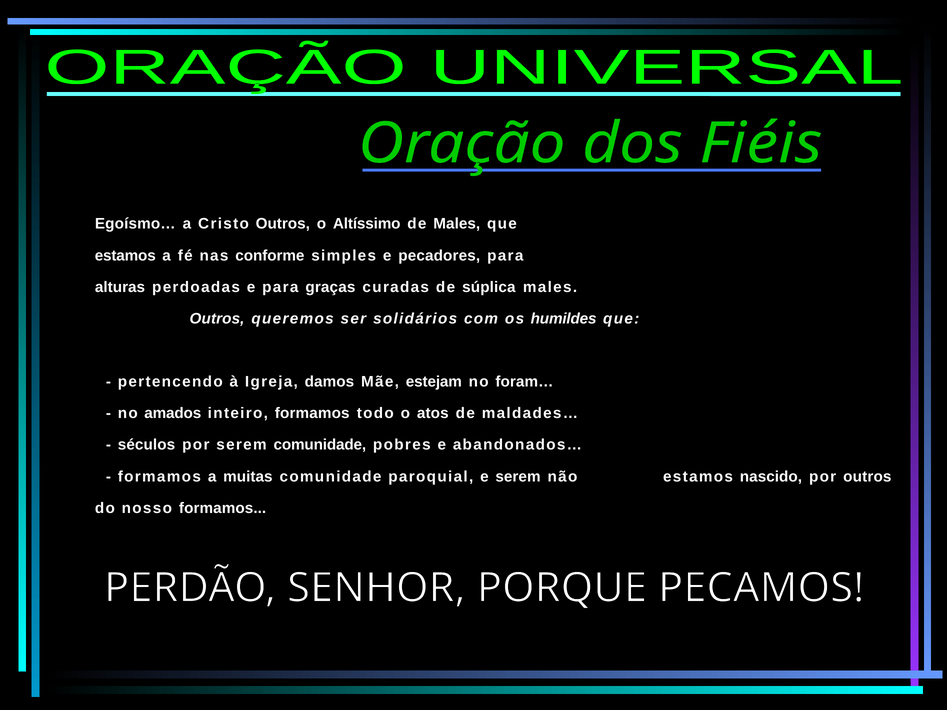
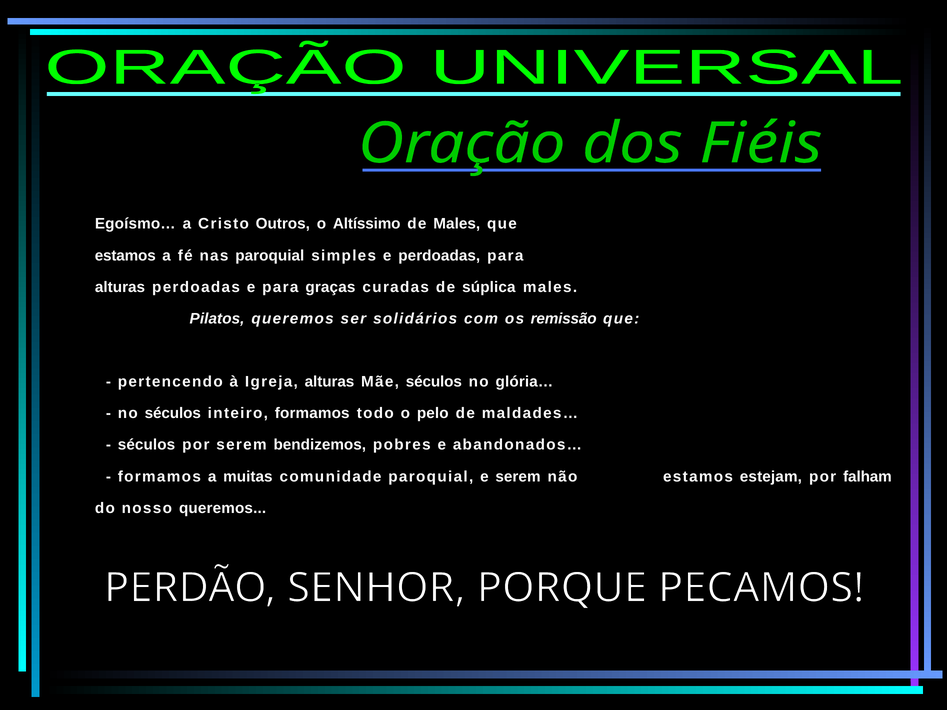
nas conforme: conforme -> paroquial (270, 256)
e pecadores: pecadores -> perdoadas (439, 256)
Outros: Outros -> Pilatos (217, 319)
humildes: humildes -> remissão (564, 319)
Igreja damos: damos -> alturas (329, 382)
Mãe estejam: estejam -> séculos (434, 382)
foram…: foram… -> glória… (524, 382)
no amados: amados -> séculos (173, 413)
atos: atos -> pelo (433, 413)
serem comunidade: comunidade -> bendizemos (320, 445)
nascido: nascido -> estejam (771, 477)
por outros: outros -> falham (867, 477)
nosso formamos: formamos -> queremos (223, 508)
